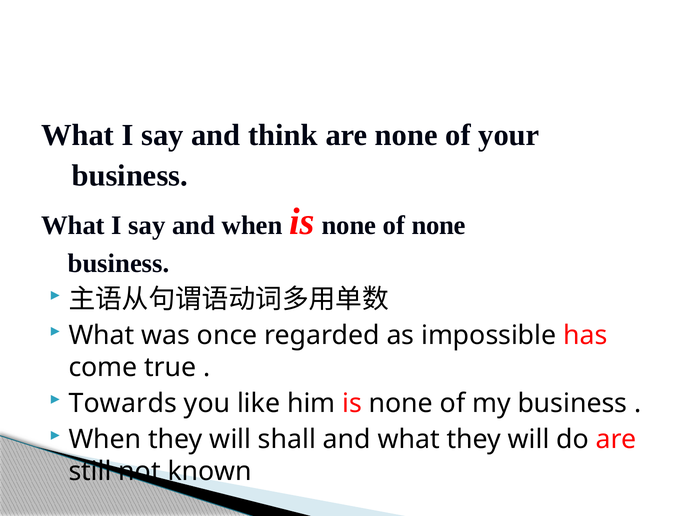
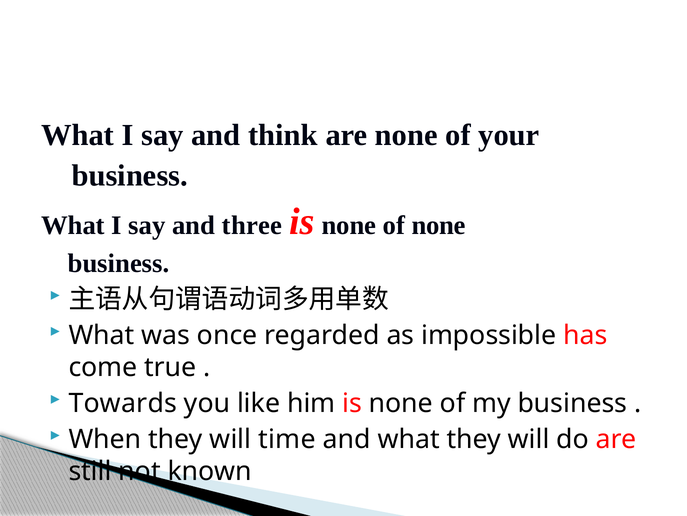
and when: when -> three (252, 225)
shall: shall -> time (287, 439)
